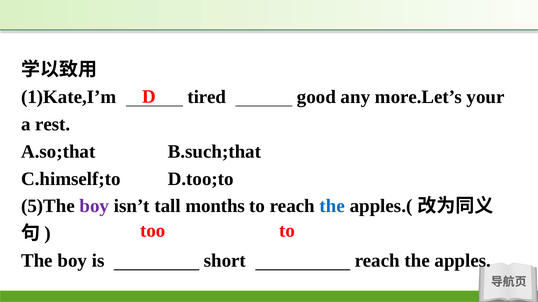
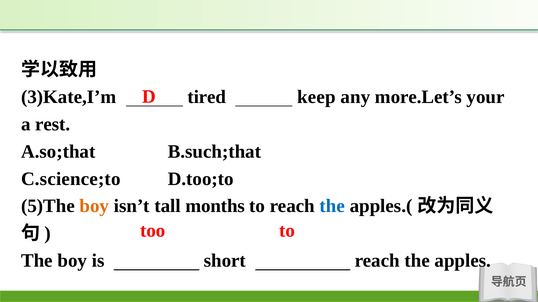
1)Kate,I’m: 1)Kate,I’m -> 3)Kate,I’m (69, 97)
good: good -> keep (316, 97)
C.himself;to: C.himself;to -> C.science;to (71, 179)
boy colour: purple -> orange (94, 206)
